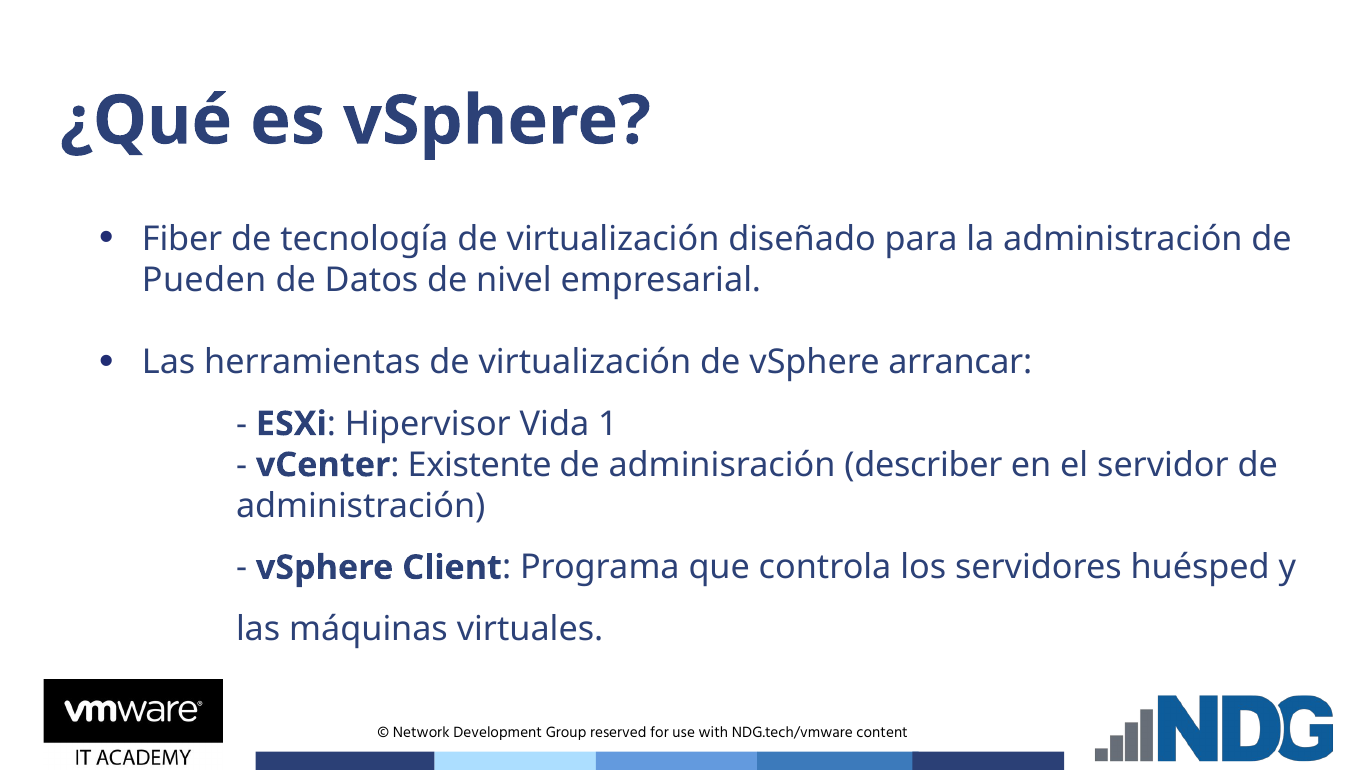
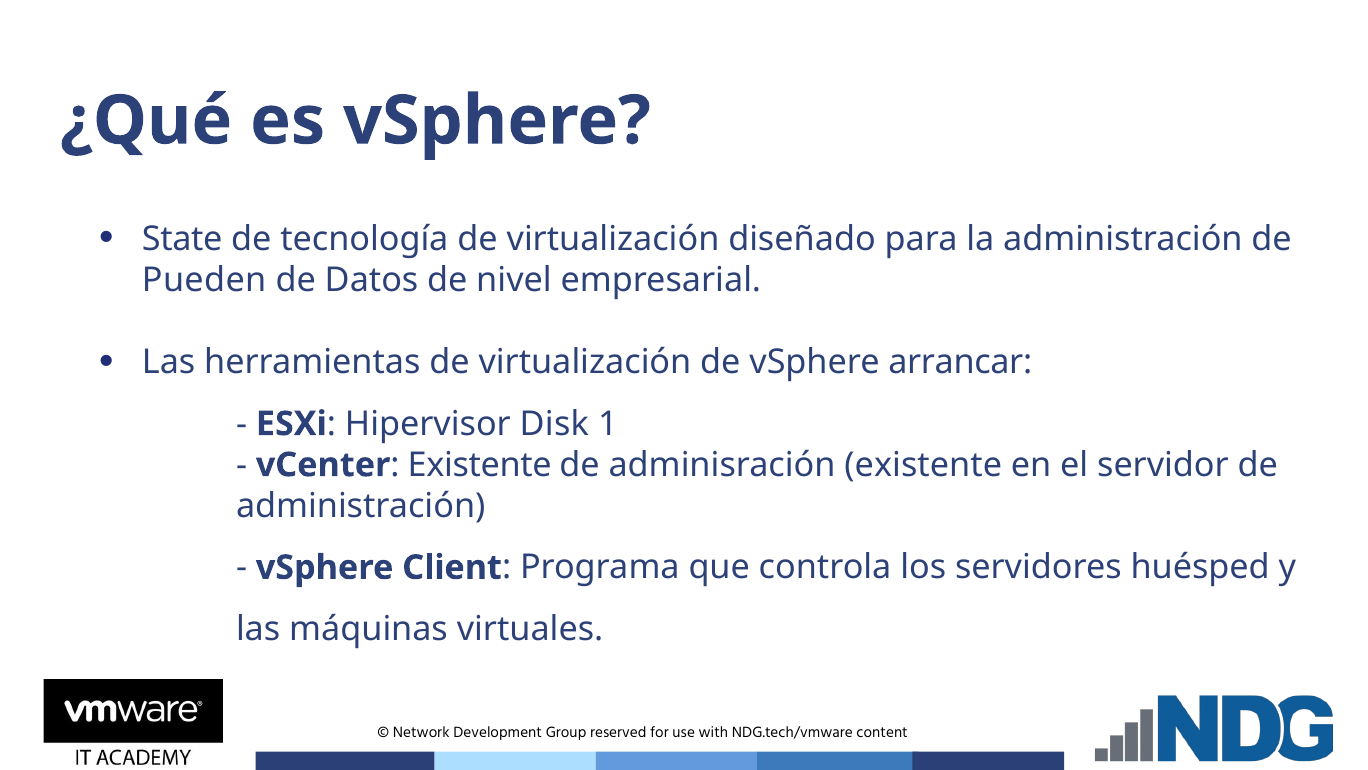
Fiber: Fiber -> State (182, 239)
Vida: Vida -> Disk (554, 424)
adminisración describer: describer -> existente (923, 465)
